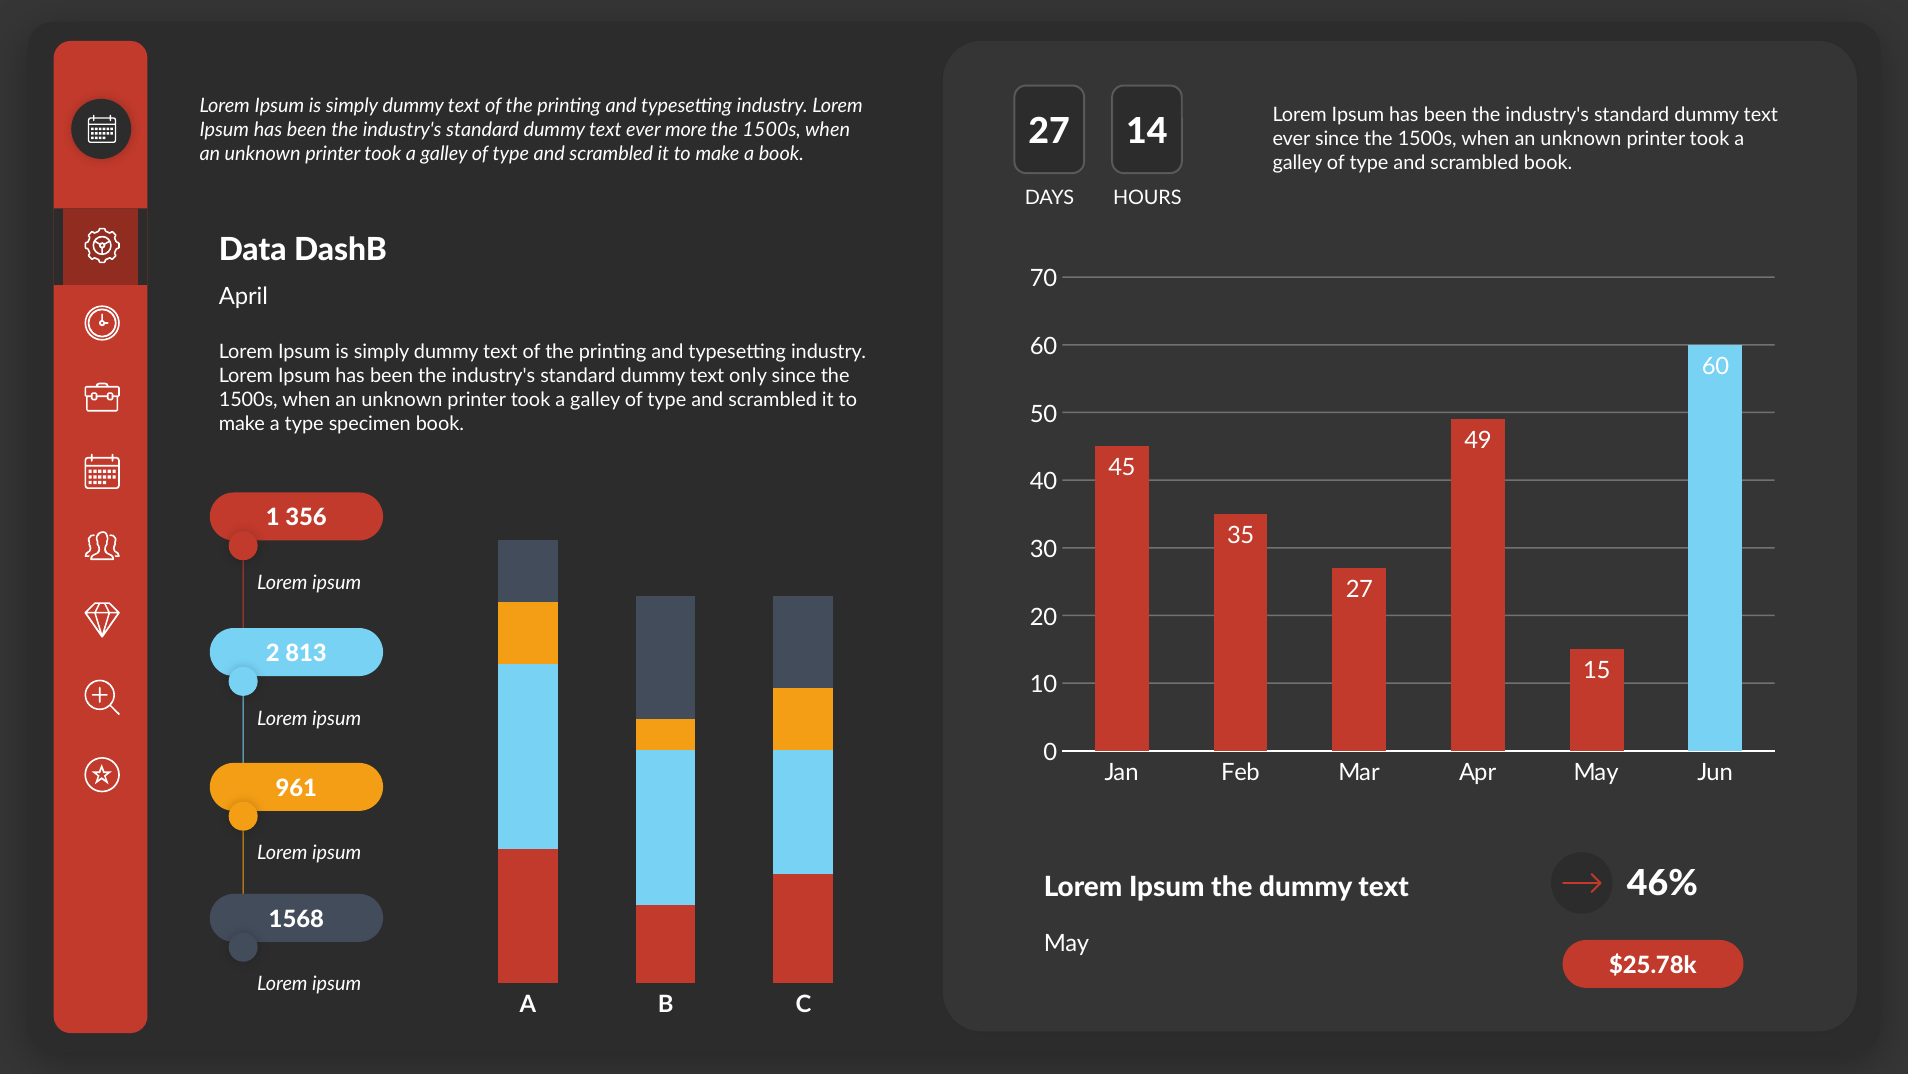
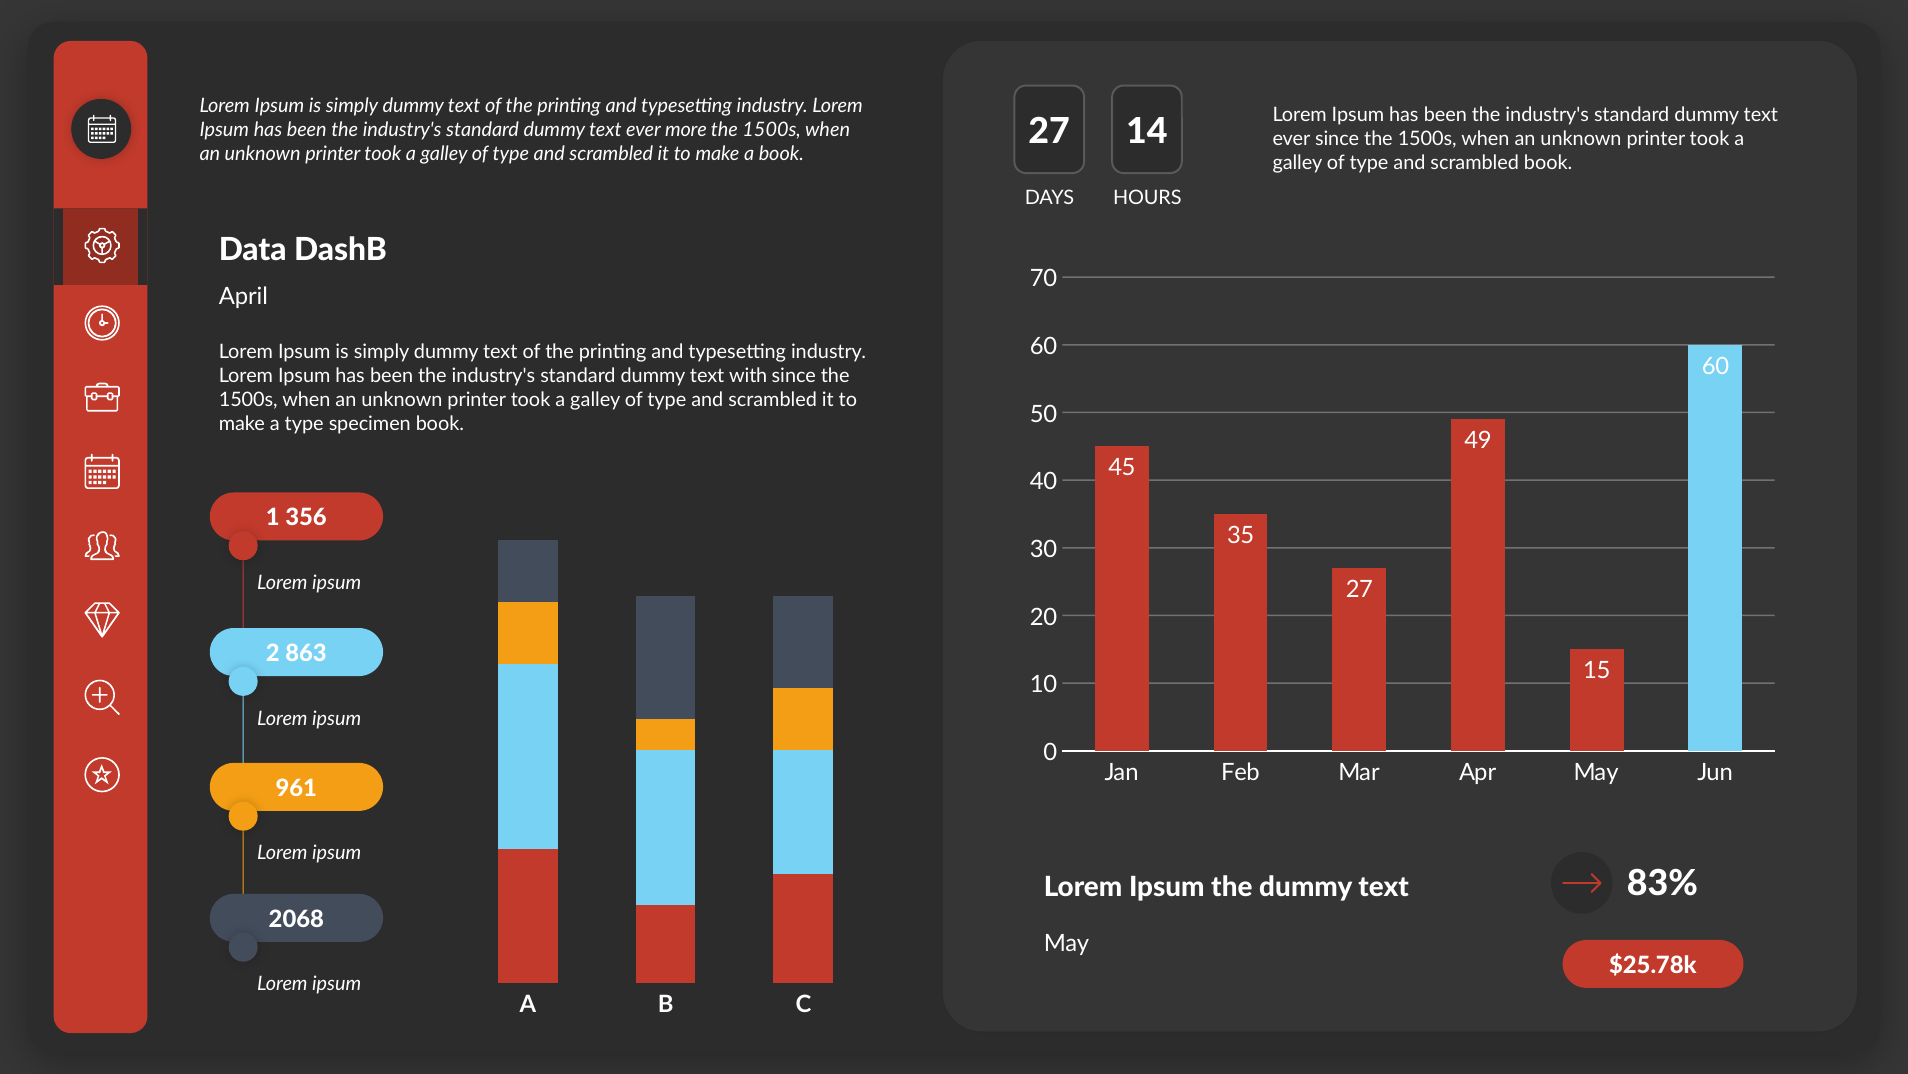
only: only -> with (748, 376)
813: 813 -> 863 (306, 653)
46%: 46% -> 83% (1662, 883)
1568: 1568 -> 2068 (296, 919)
